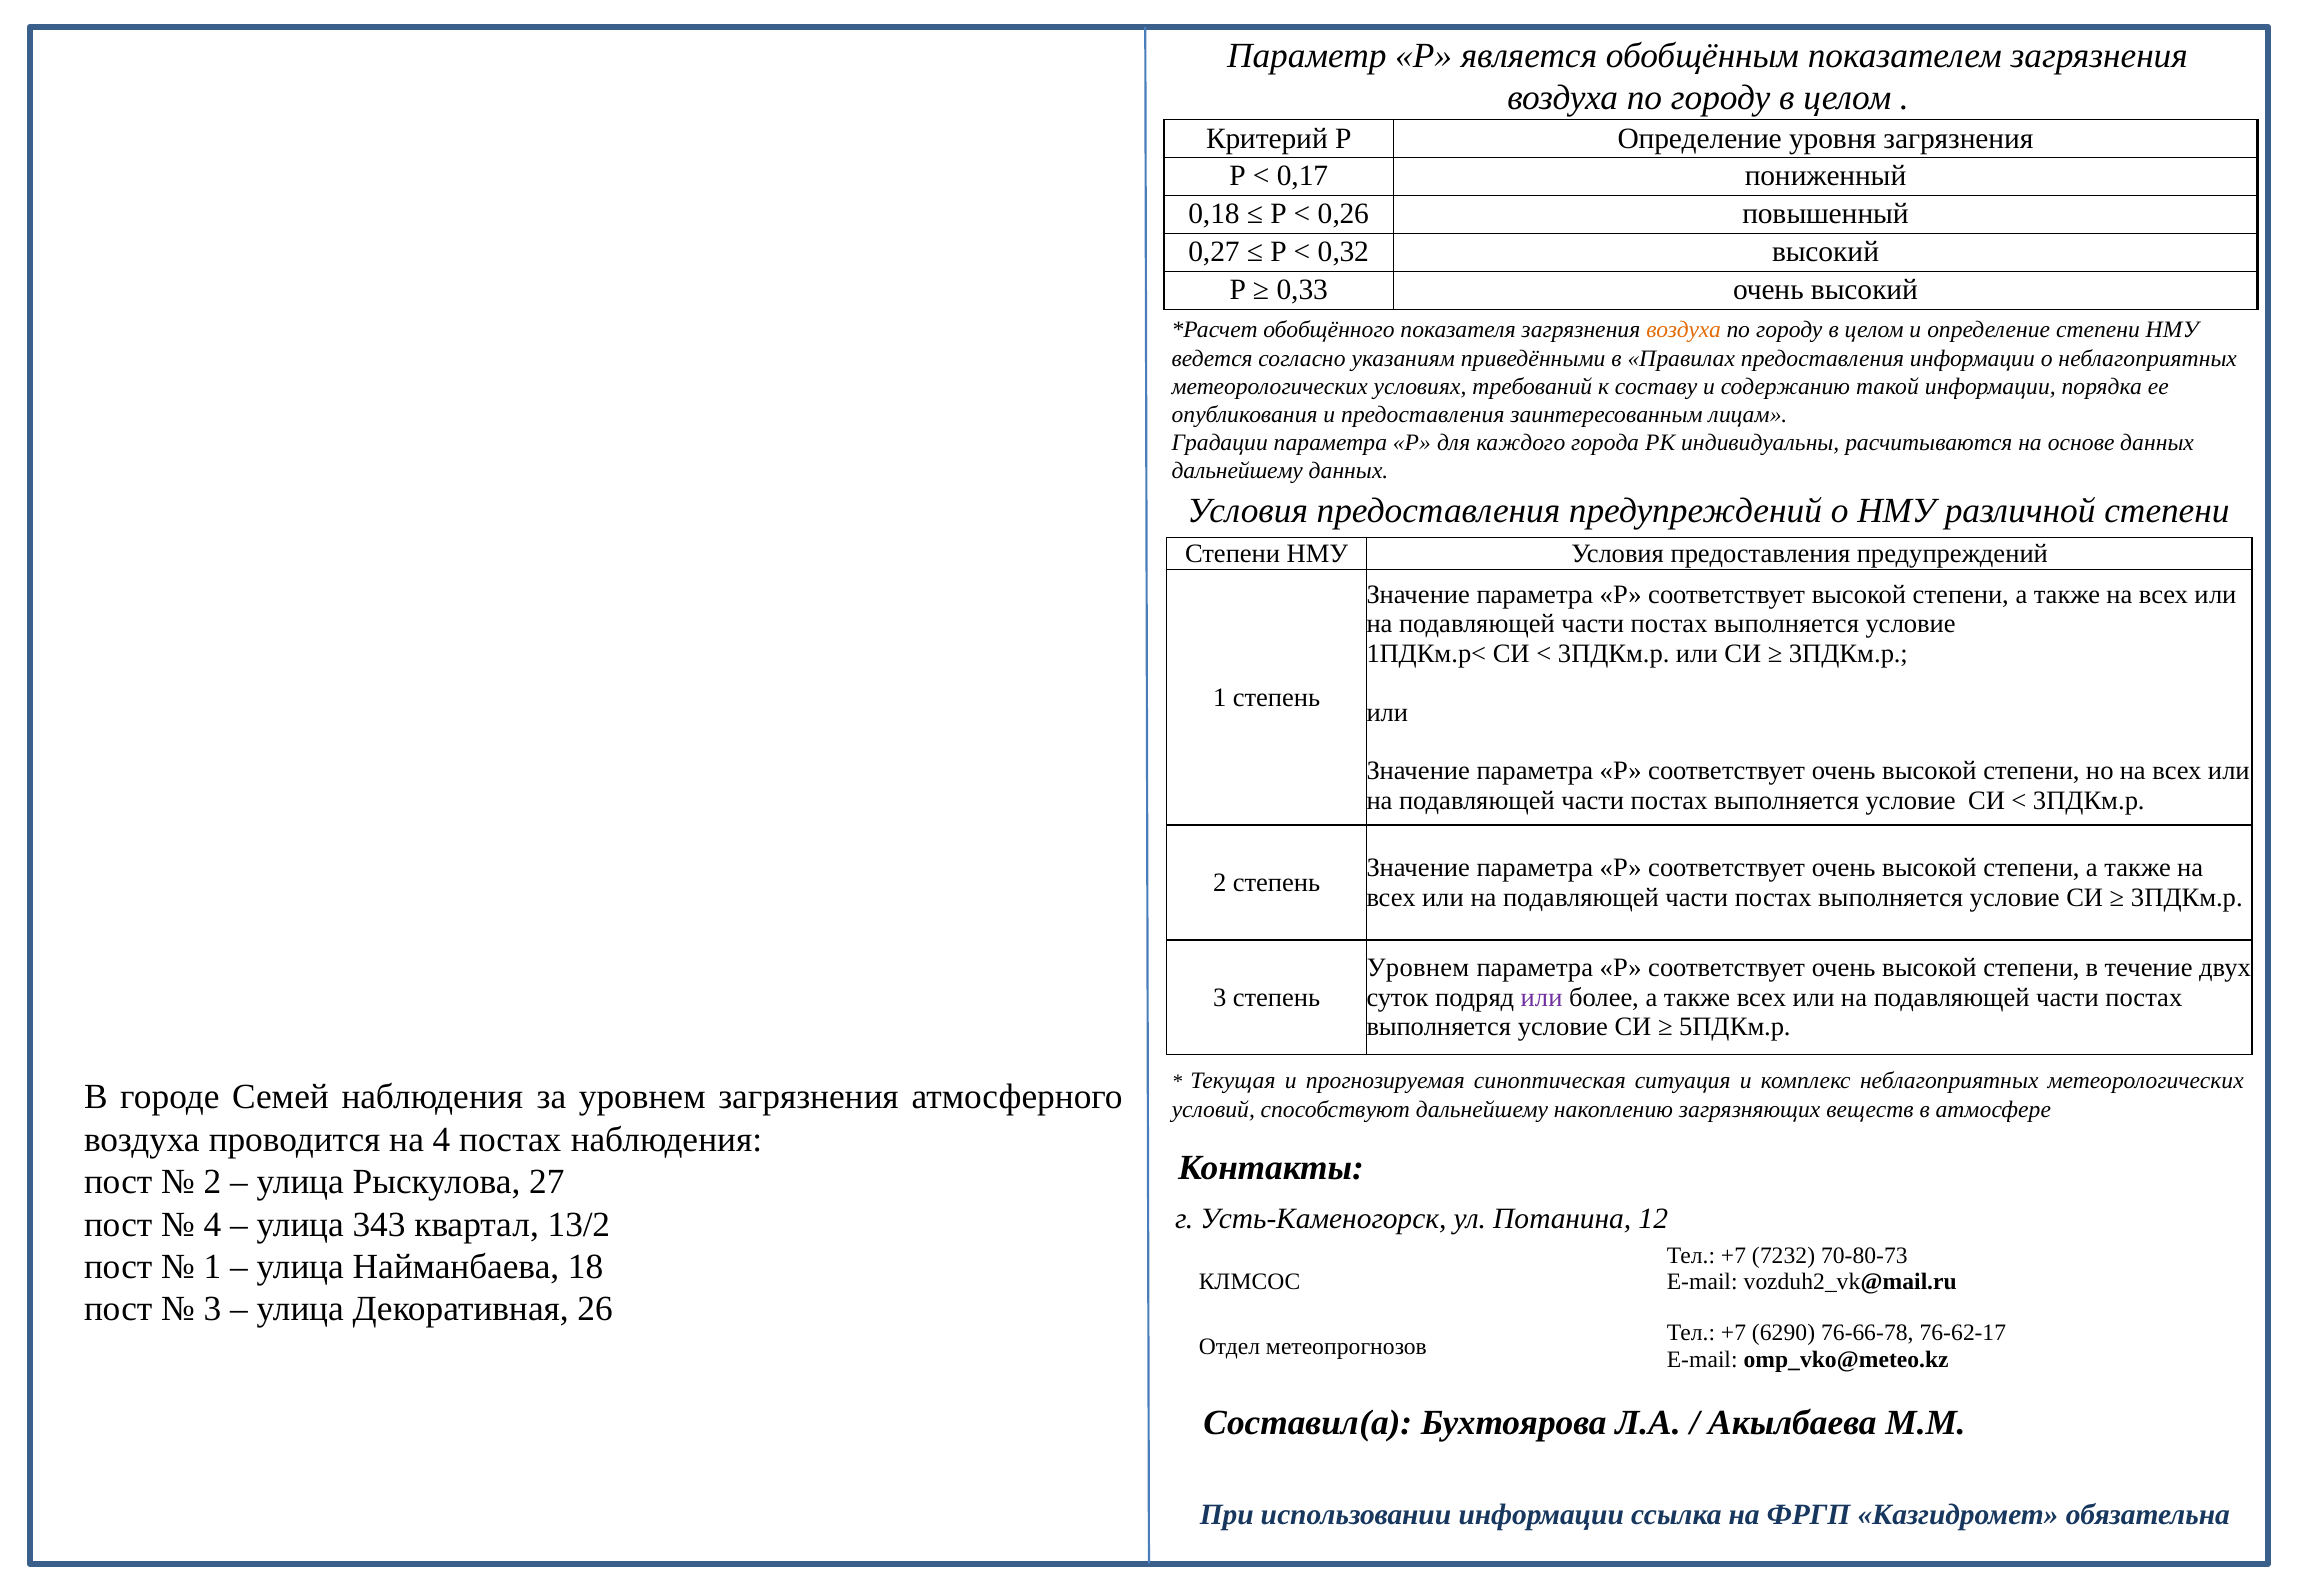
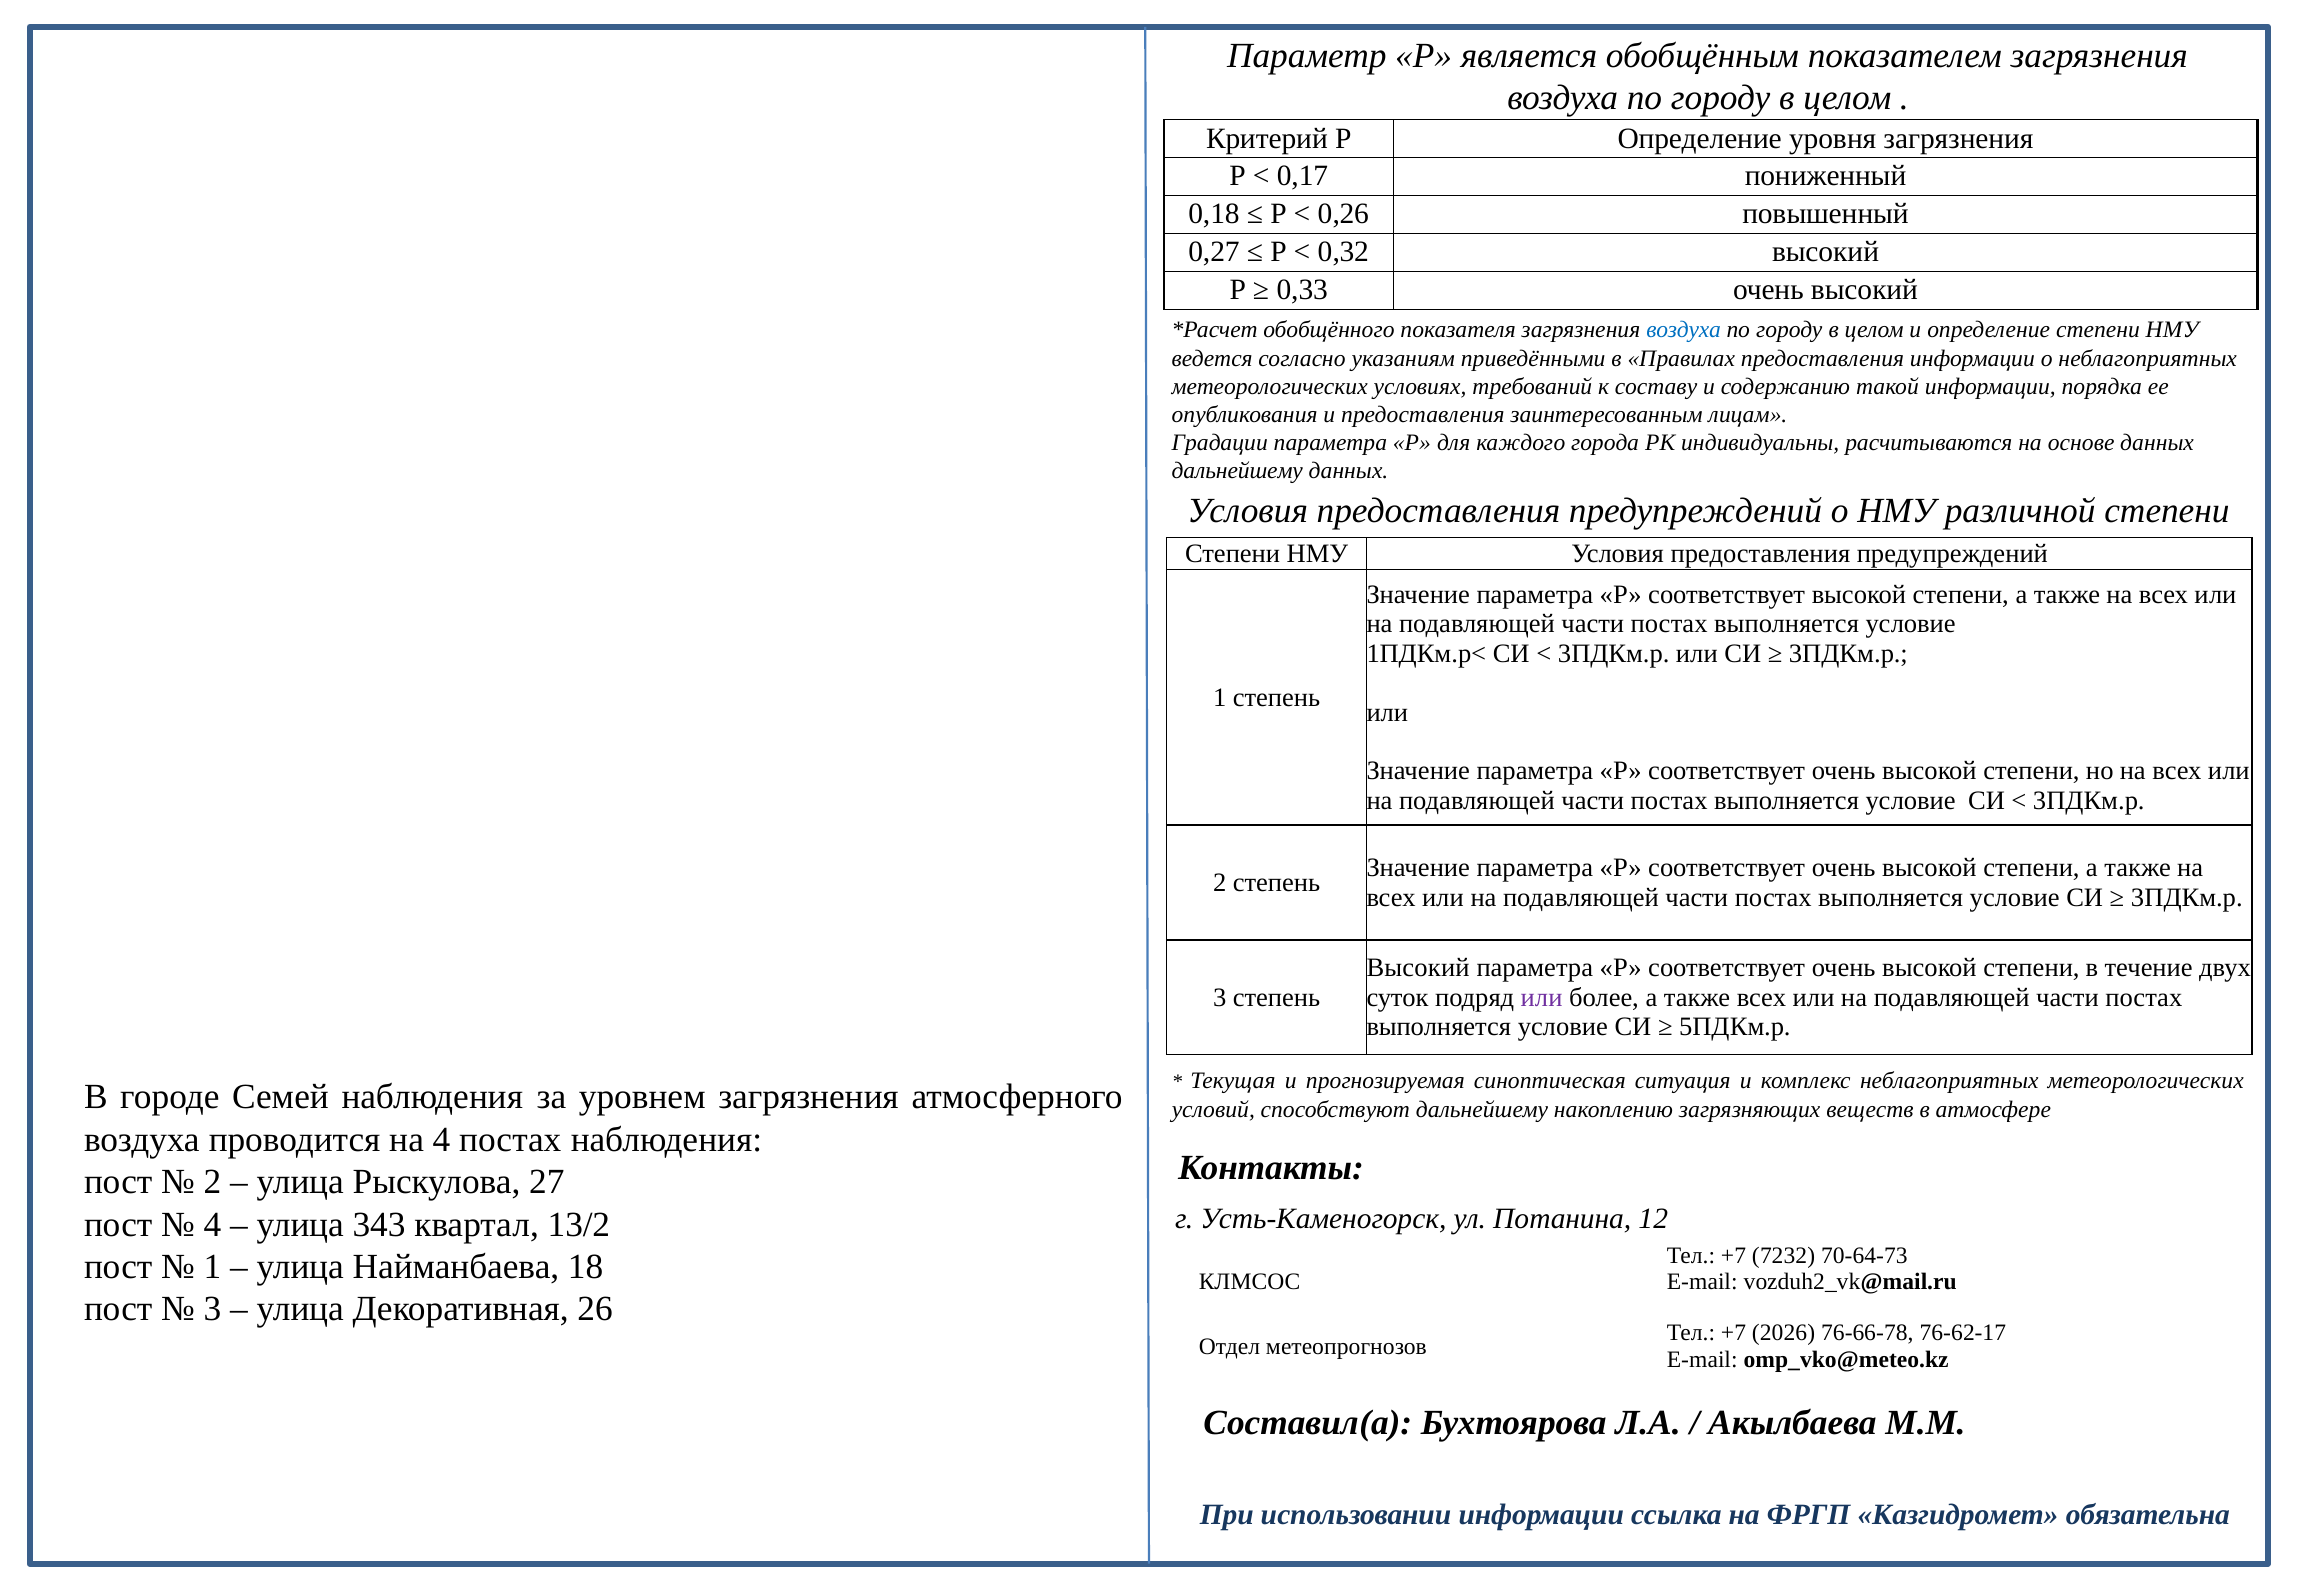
воздуха colour: orange -> blue (1684, 330)
Уровнем: Уровнем -> Высокий (1418, 968)
70-80-73: 70-80-73 -> 70-64-73 (1864, 1255)
6290: 6290 -> 2026 (1784, 1333)
